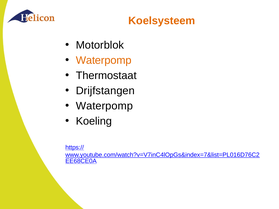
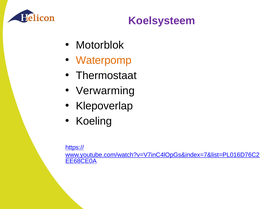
Koelsysteem colour: orange -> purple (162, 21)
Drijfstangen: Drijfstangen -> Verwarming (105, 91)
Waterpomp: Waterpomp -> Klepoverlap (104, 106)
